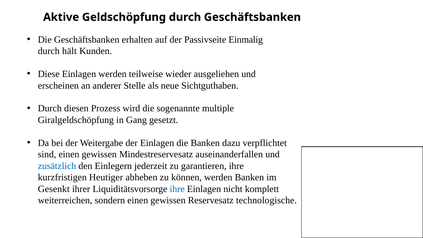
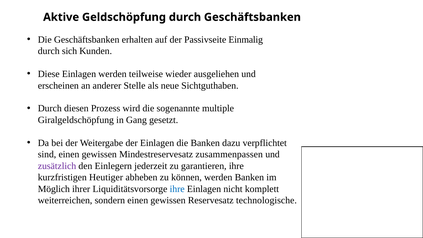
hält: hält -> sich (70, 51)
auseinanderfallen: auseinanderfallen -> zusammenpassen (229, 154)
zusätzlich colour: blue -> purple (57, 166)
Gesenkt: Gesenkt -> Möglich (54, 189)
